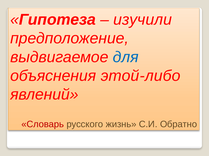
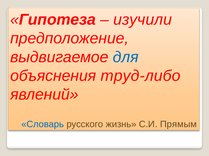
этой-либо: этой-либо -> труд-либо (141, 76)
Словарь colour: red -> blue (43, 125)
Обратно: Обратно -> Прямым (178, 125)
